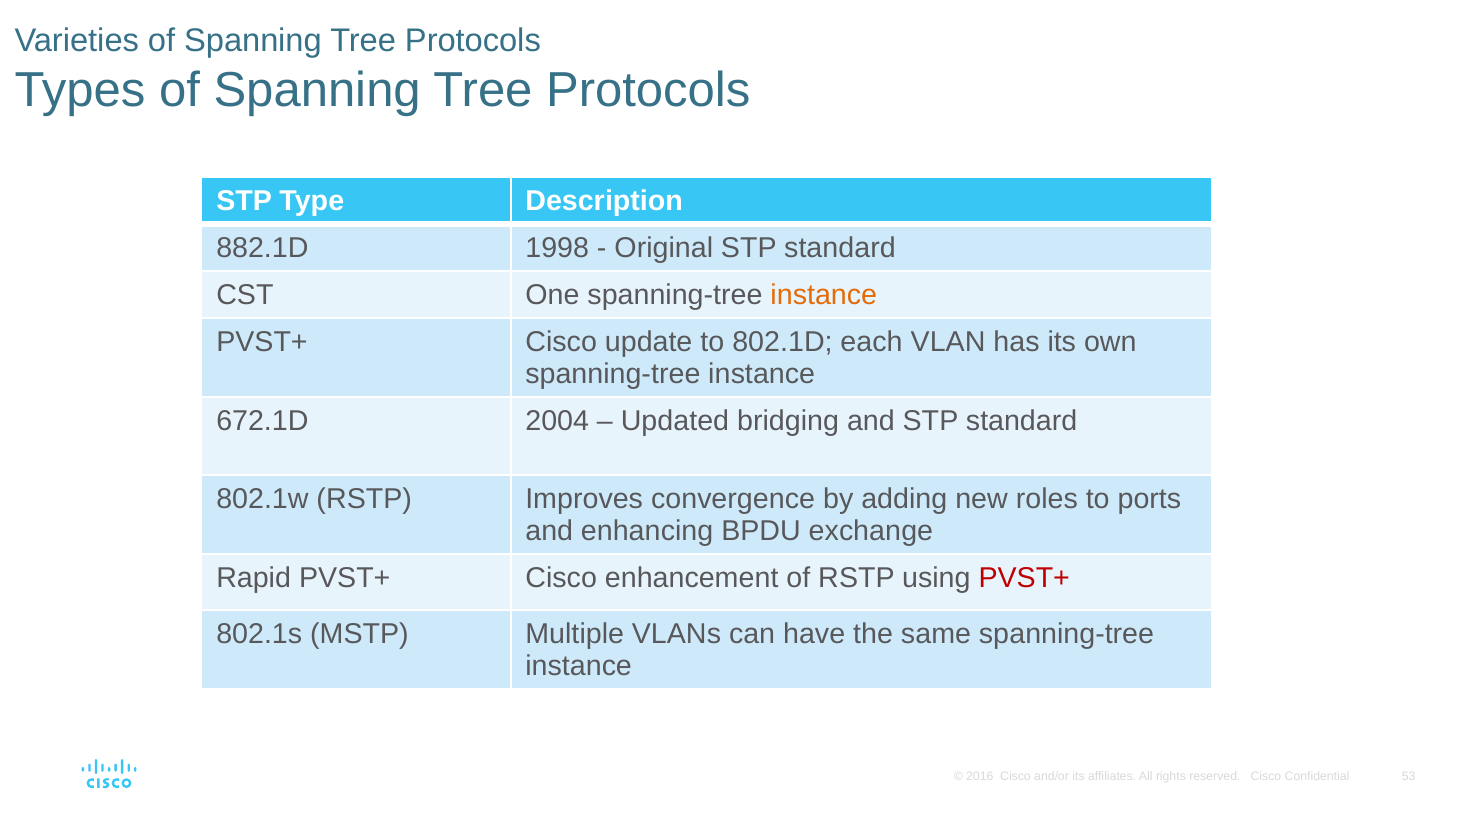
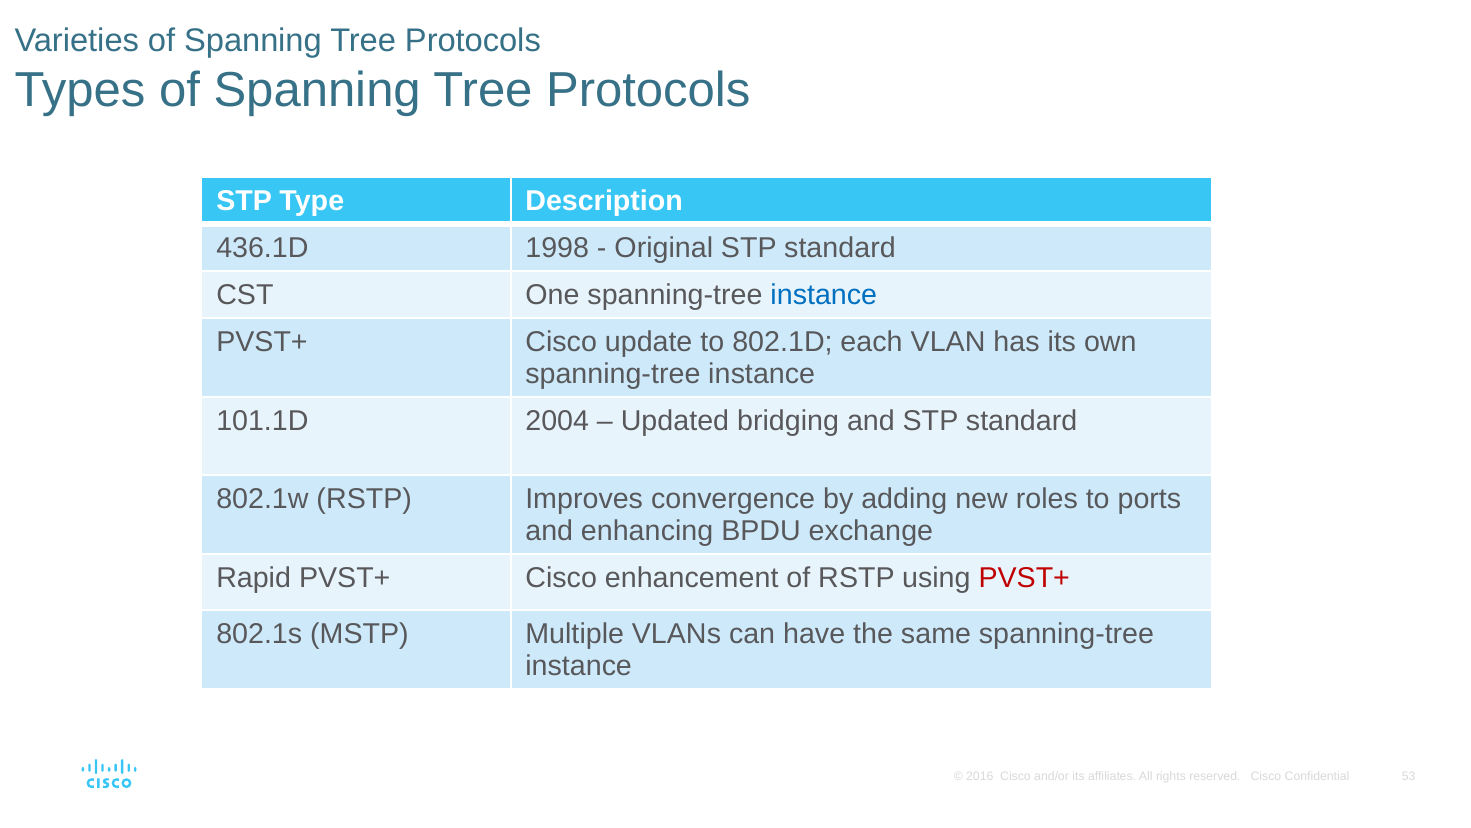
882.1D: 882.1D -> 436.1D (262, 248)
instance colour: orange -> blue (824, 295)
672.1D: 672.1D -> 101.1D (262, 421)
